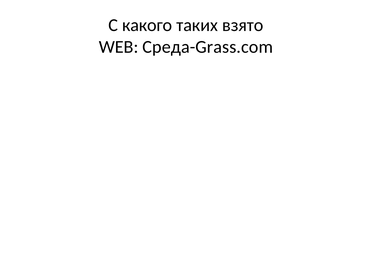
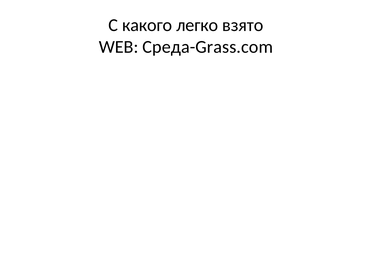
таких: таких -> легко (197, 25)
